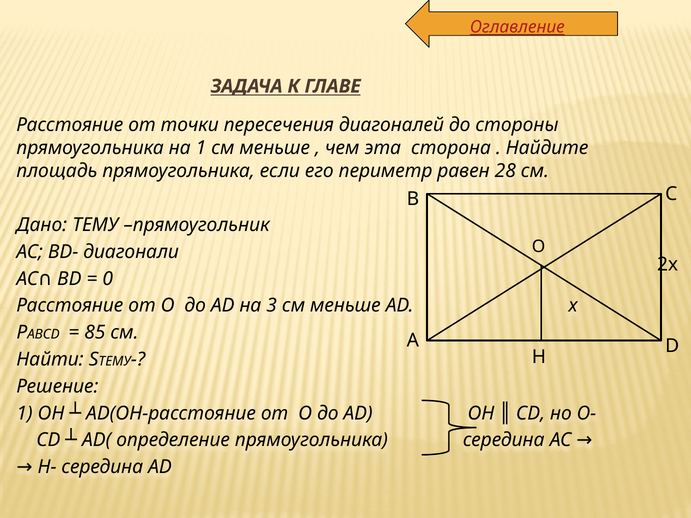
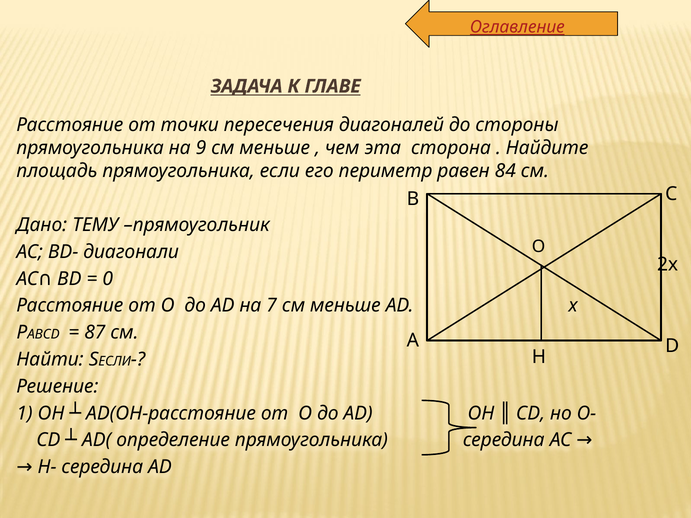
на 1: 1 -> 9 (201, 148)
28: 28 -> 84 (505, 171)
3: 3 -> 7 (272, 306)
85: 85 -> 87 (95, 333)
ТЕМУ: ТЕМУ -> ЕСЛИ (115, 361)
